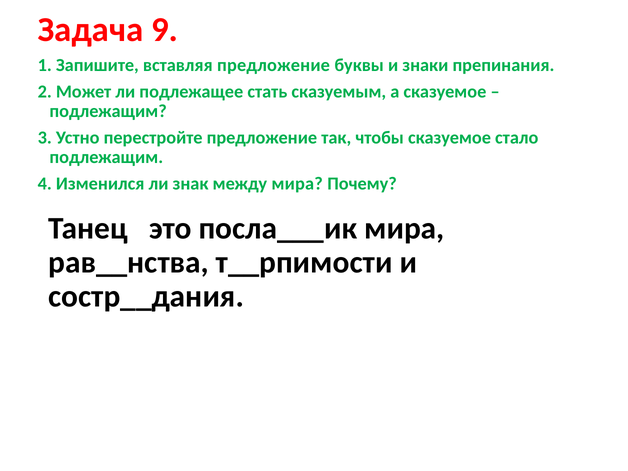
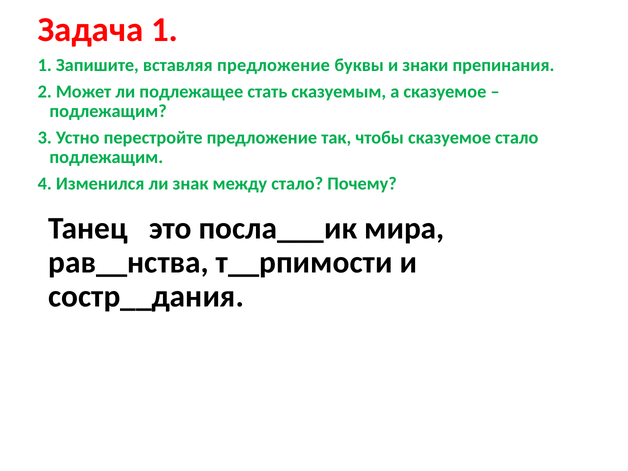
Задача 9: 9 -> 1 (165, 30)
между мира: мира -> стало (297, 184)
